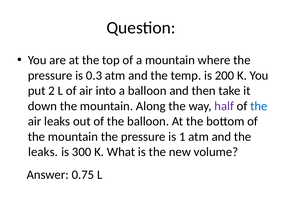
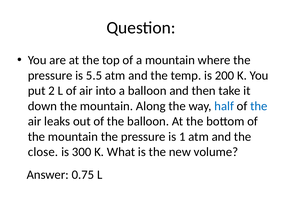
0.3: 0.3 -> 5.5 (94, 75)
half colour: purple -> blue (224, 106)
leaks: leaks -> close (43, 152)
